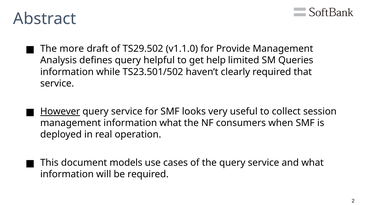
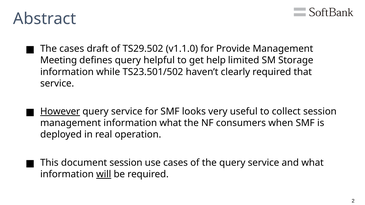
The more: more -> cases (72, 49)
Analysis: Analysis -> Meeting (59, 60)
Queries: Queries -> Storage (296, 60)
document models: models -> session (126, 163)
will underline: none -> present (104, 174)
